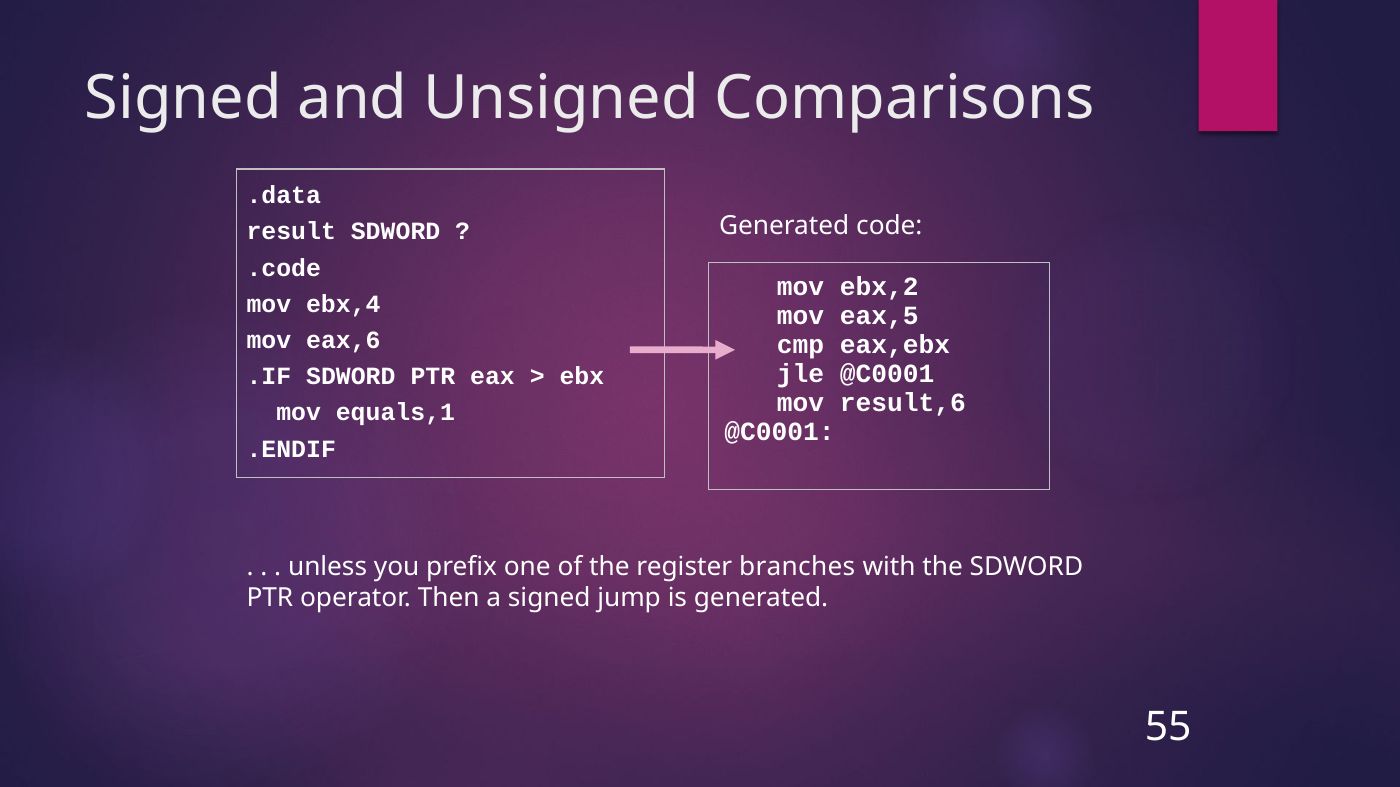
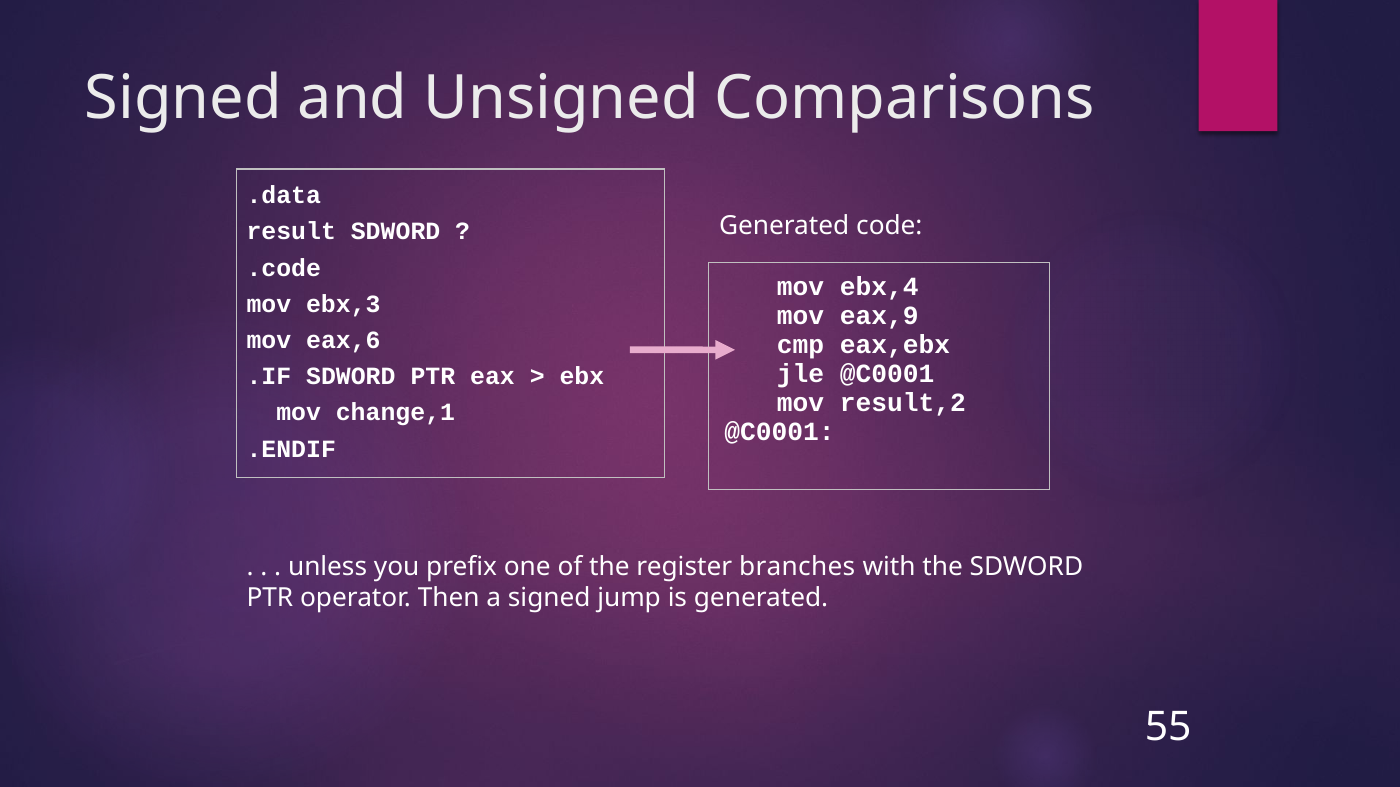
ebx,2: ebx,2 -> ebx,4 (879, 287)
ebx,4: ebx,4 -> ebx,3 (343, 304)
eax,5: eax,5 -> eax,9 (879, 316)
result,6: result,6 -> result,2 (903, 403)
equals,1: equals,1 -> change,1 (395, 413)
